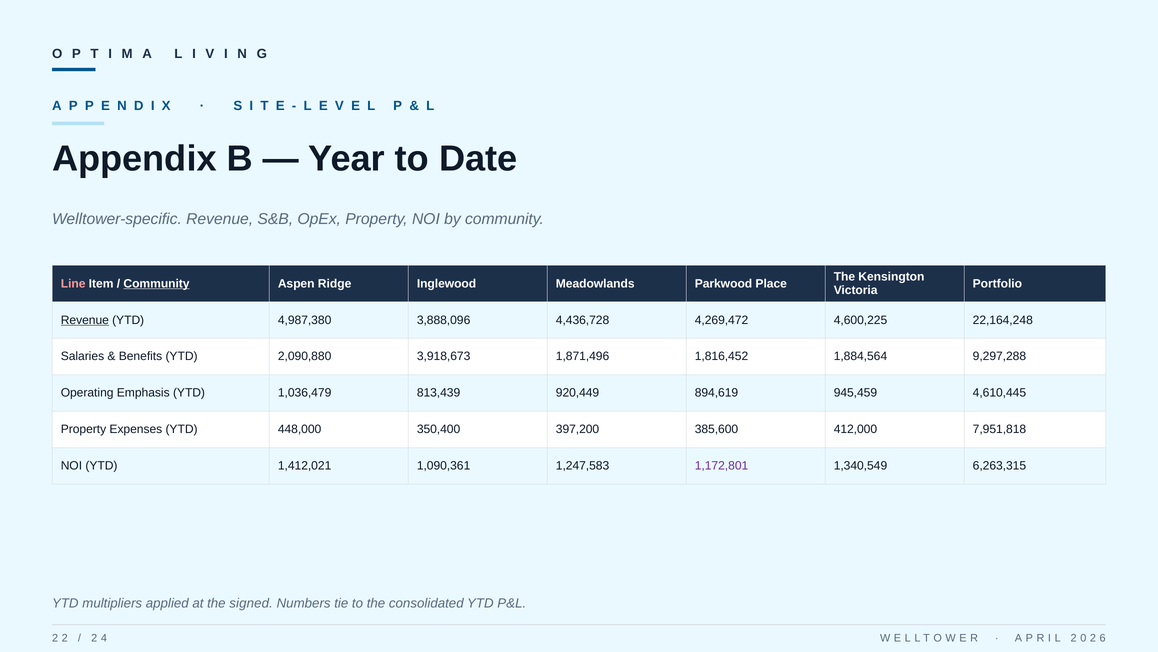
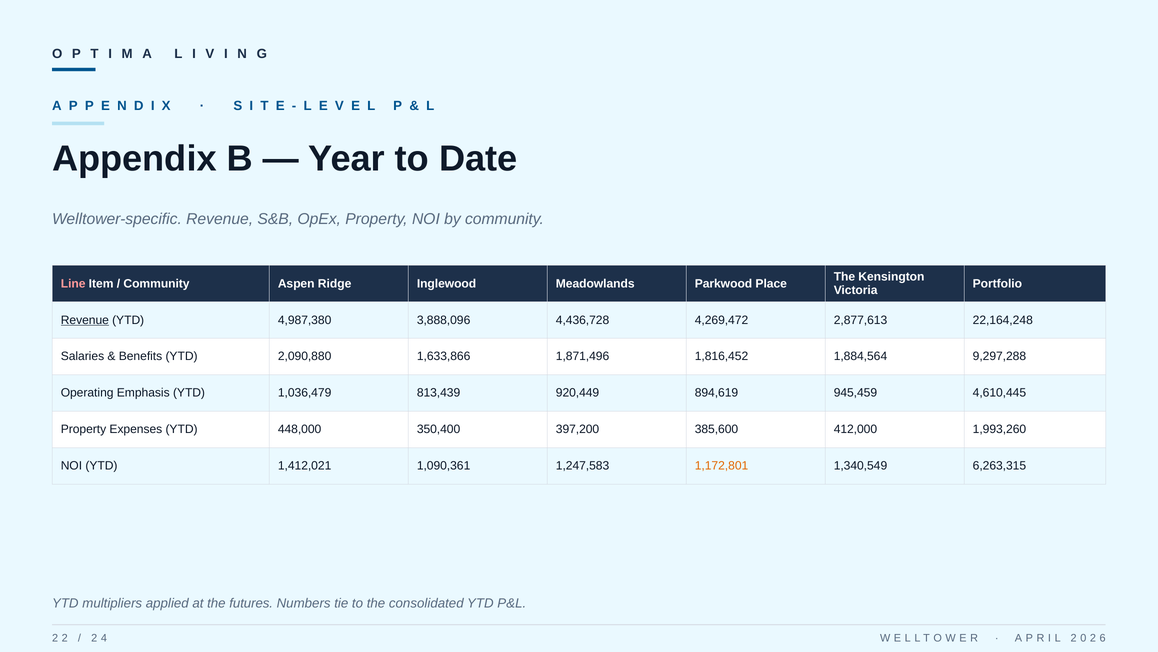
Community underline: present -> none (157, 283)
4,600,225: 4,600,225 -> 2,877,613 (860, 320)
3,918,673: 3,918,673 -> 1,633,866 (444, 356)
7,951,818: 7,951,818 -> 1,993,260 (999, 429)
1,172,801 colour: purple -> orange (722, 466)
signed: signed -> futures (251, 603)
